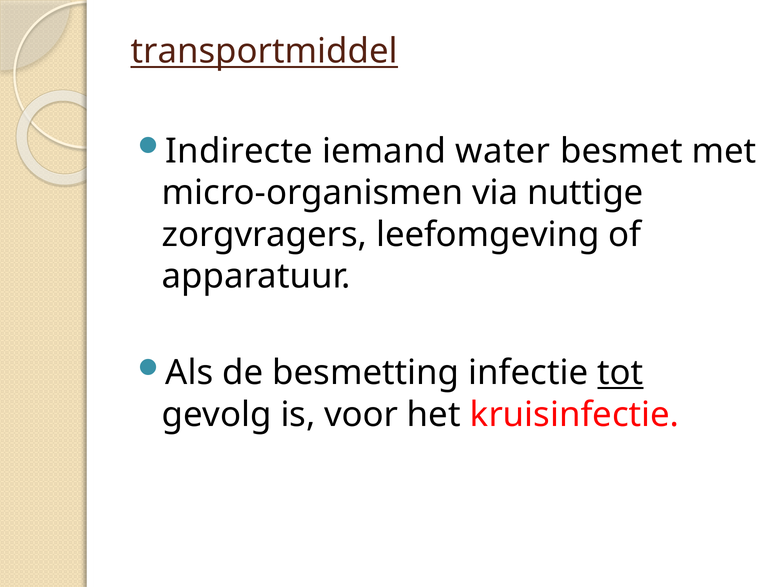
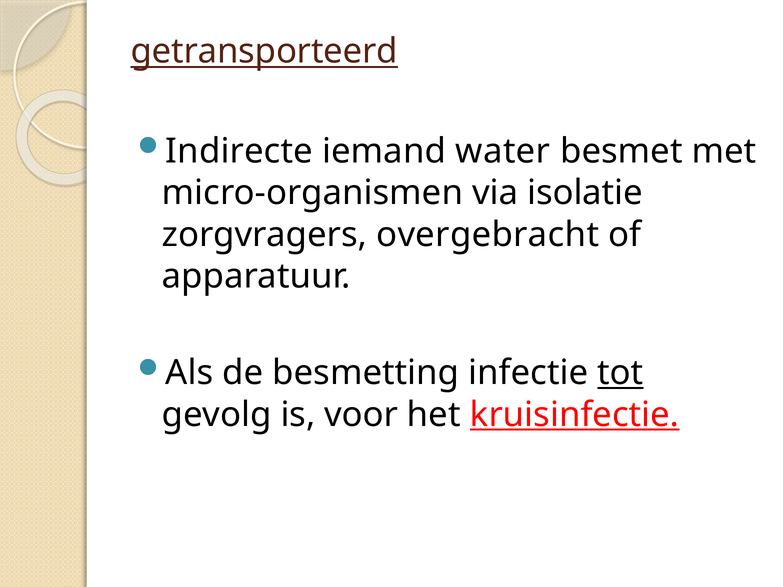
transportmiddel: transportmiddel -> getransporteerd (264, 51)
nuttige: nuttige -> isolatie (585, 193)
leefomgeving: leefomgeving -> overgebracht (488, 235)
kruisinfectie underline: none -> present (575, 415)
